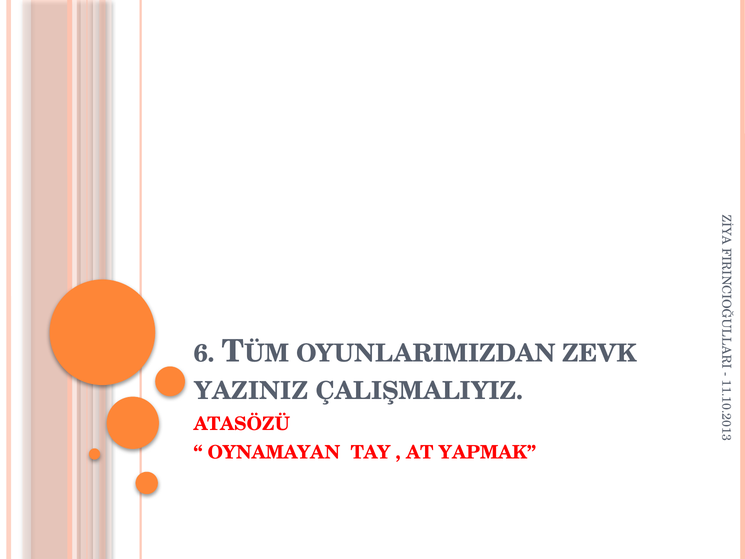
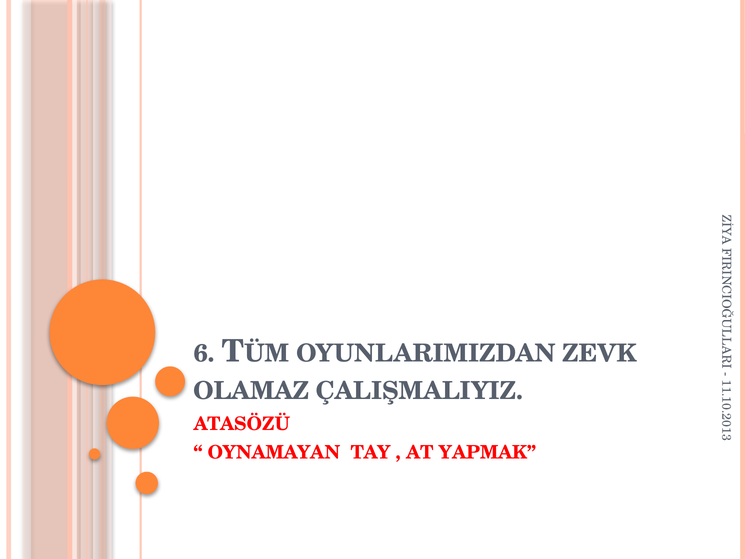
YAZINIZ: YAZINIZ -> OLAMAZ (251, 391)
